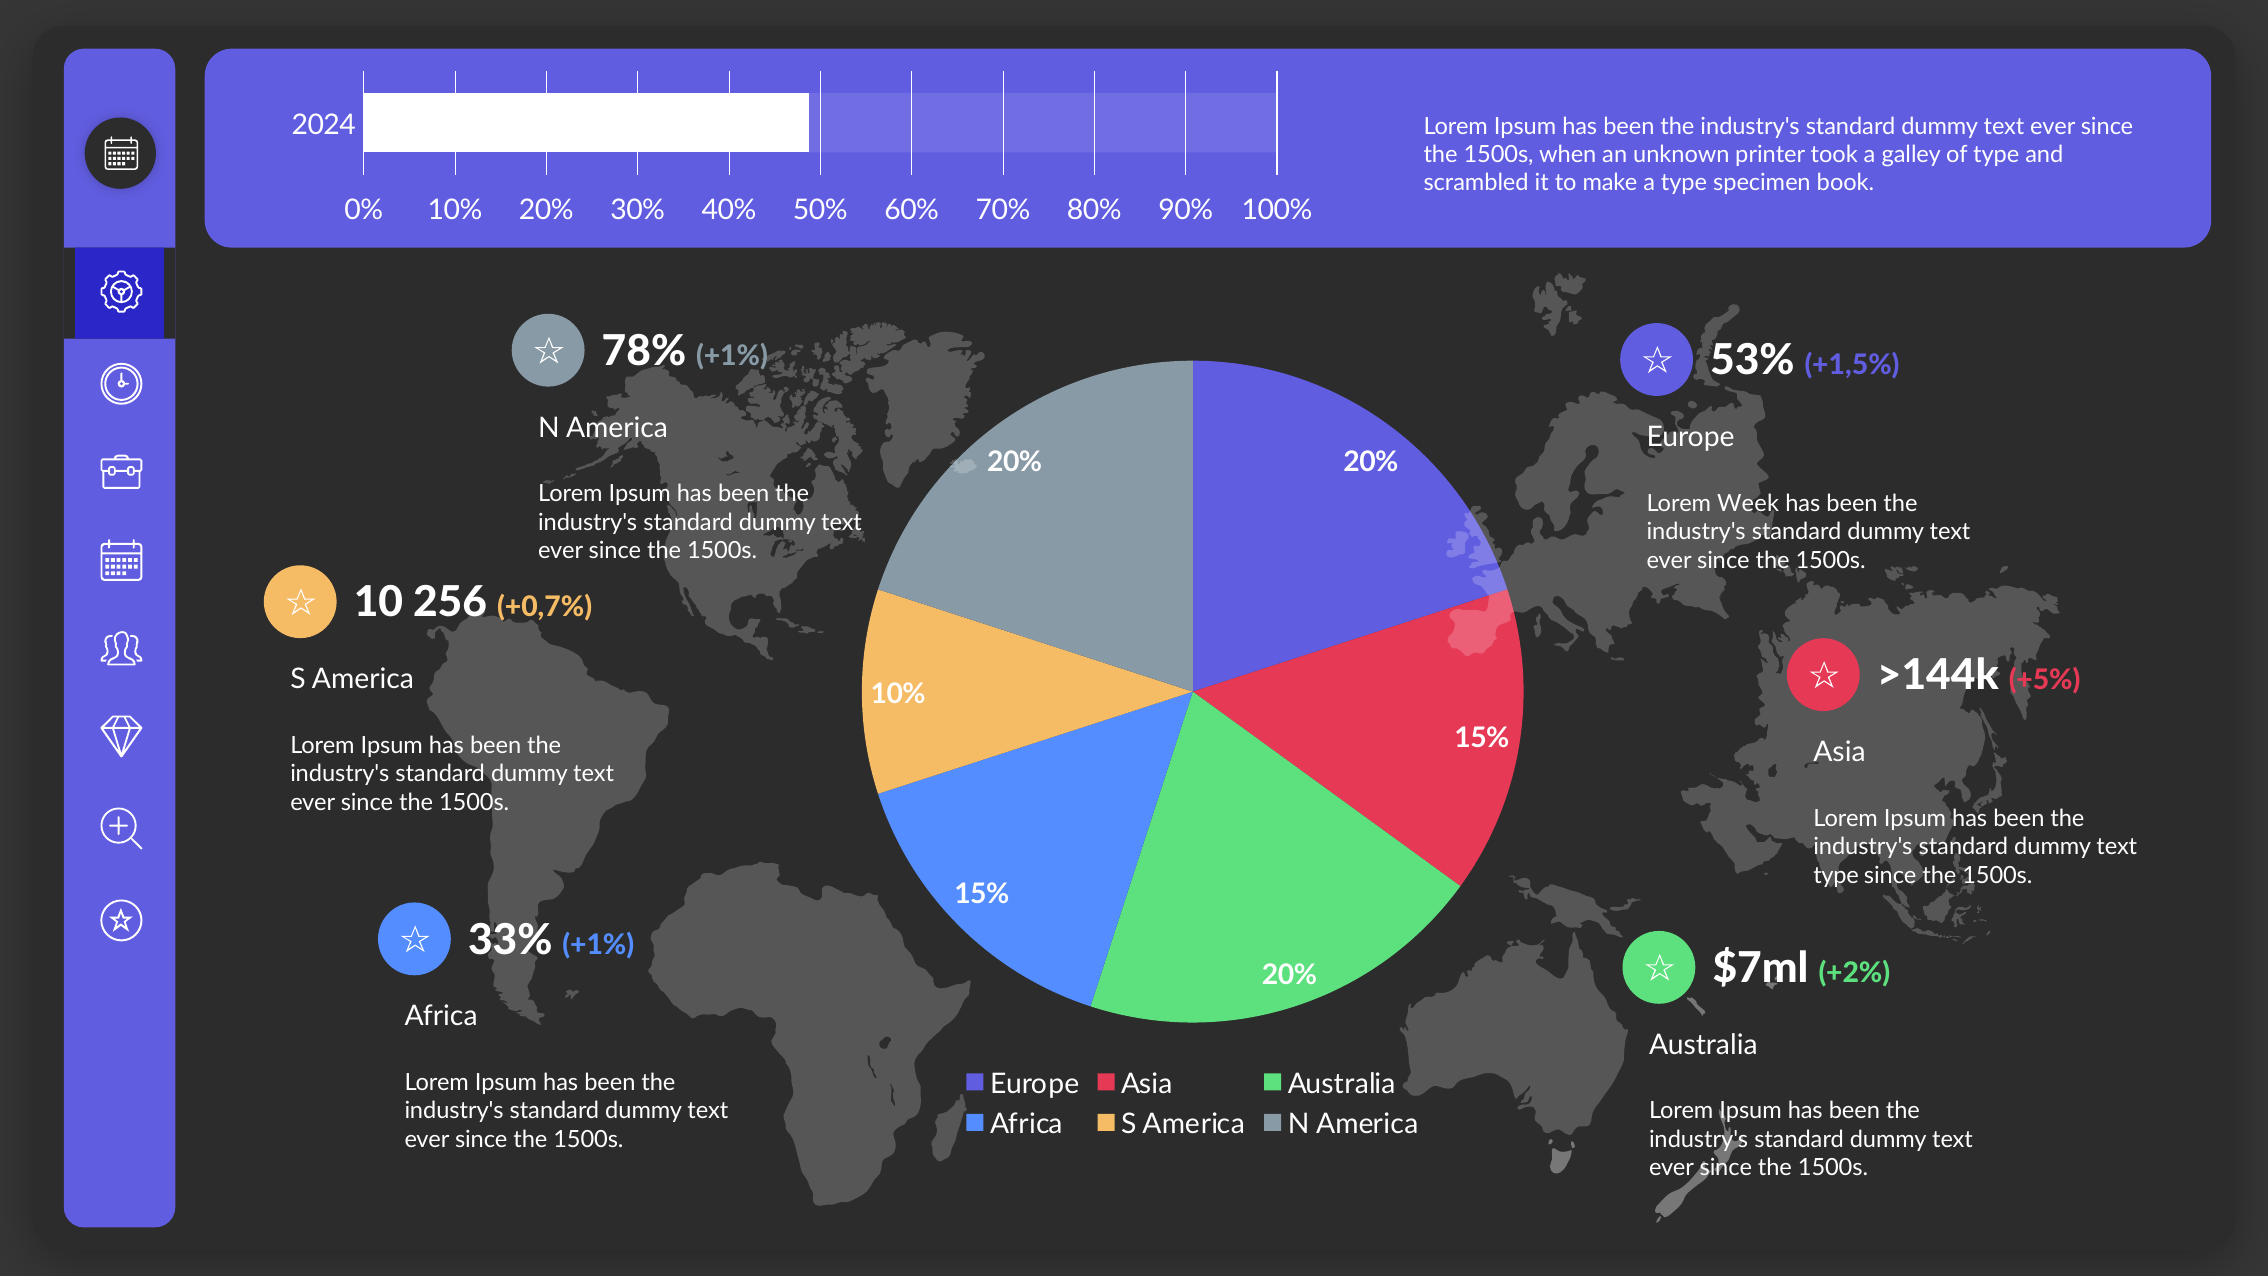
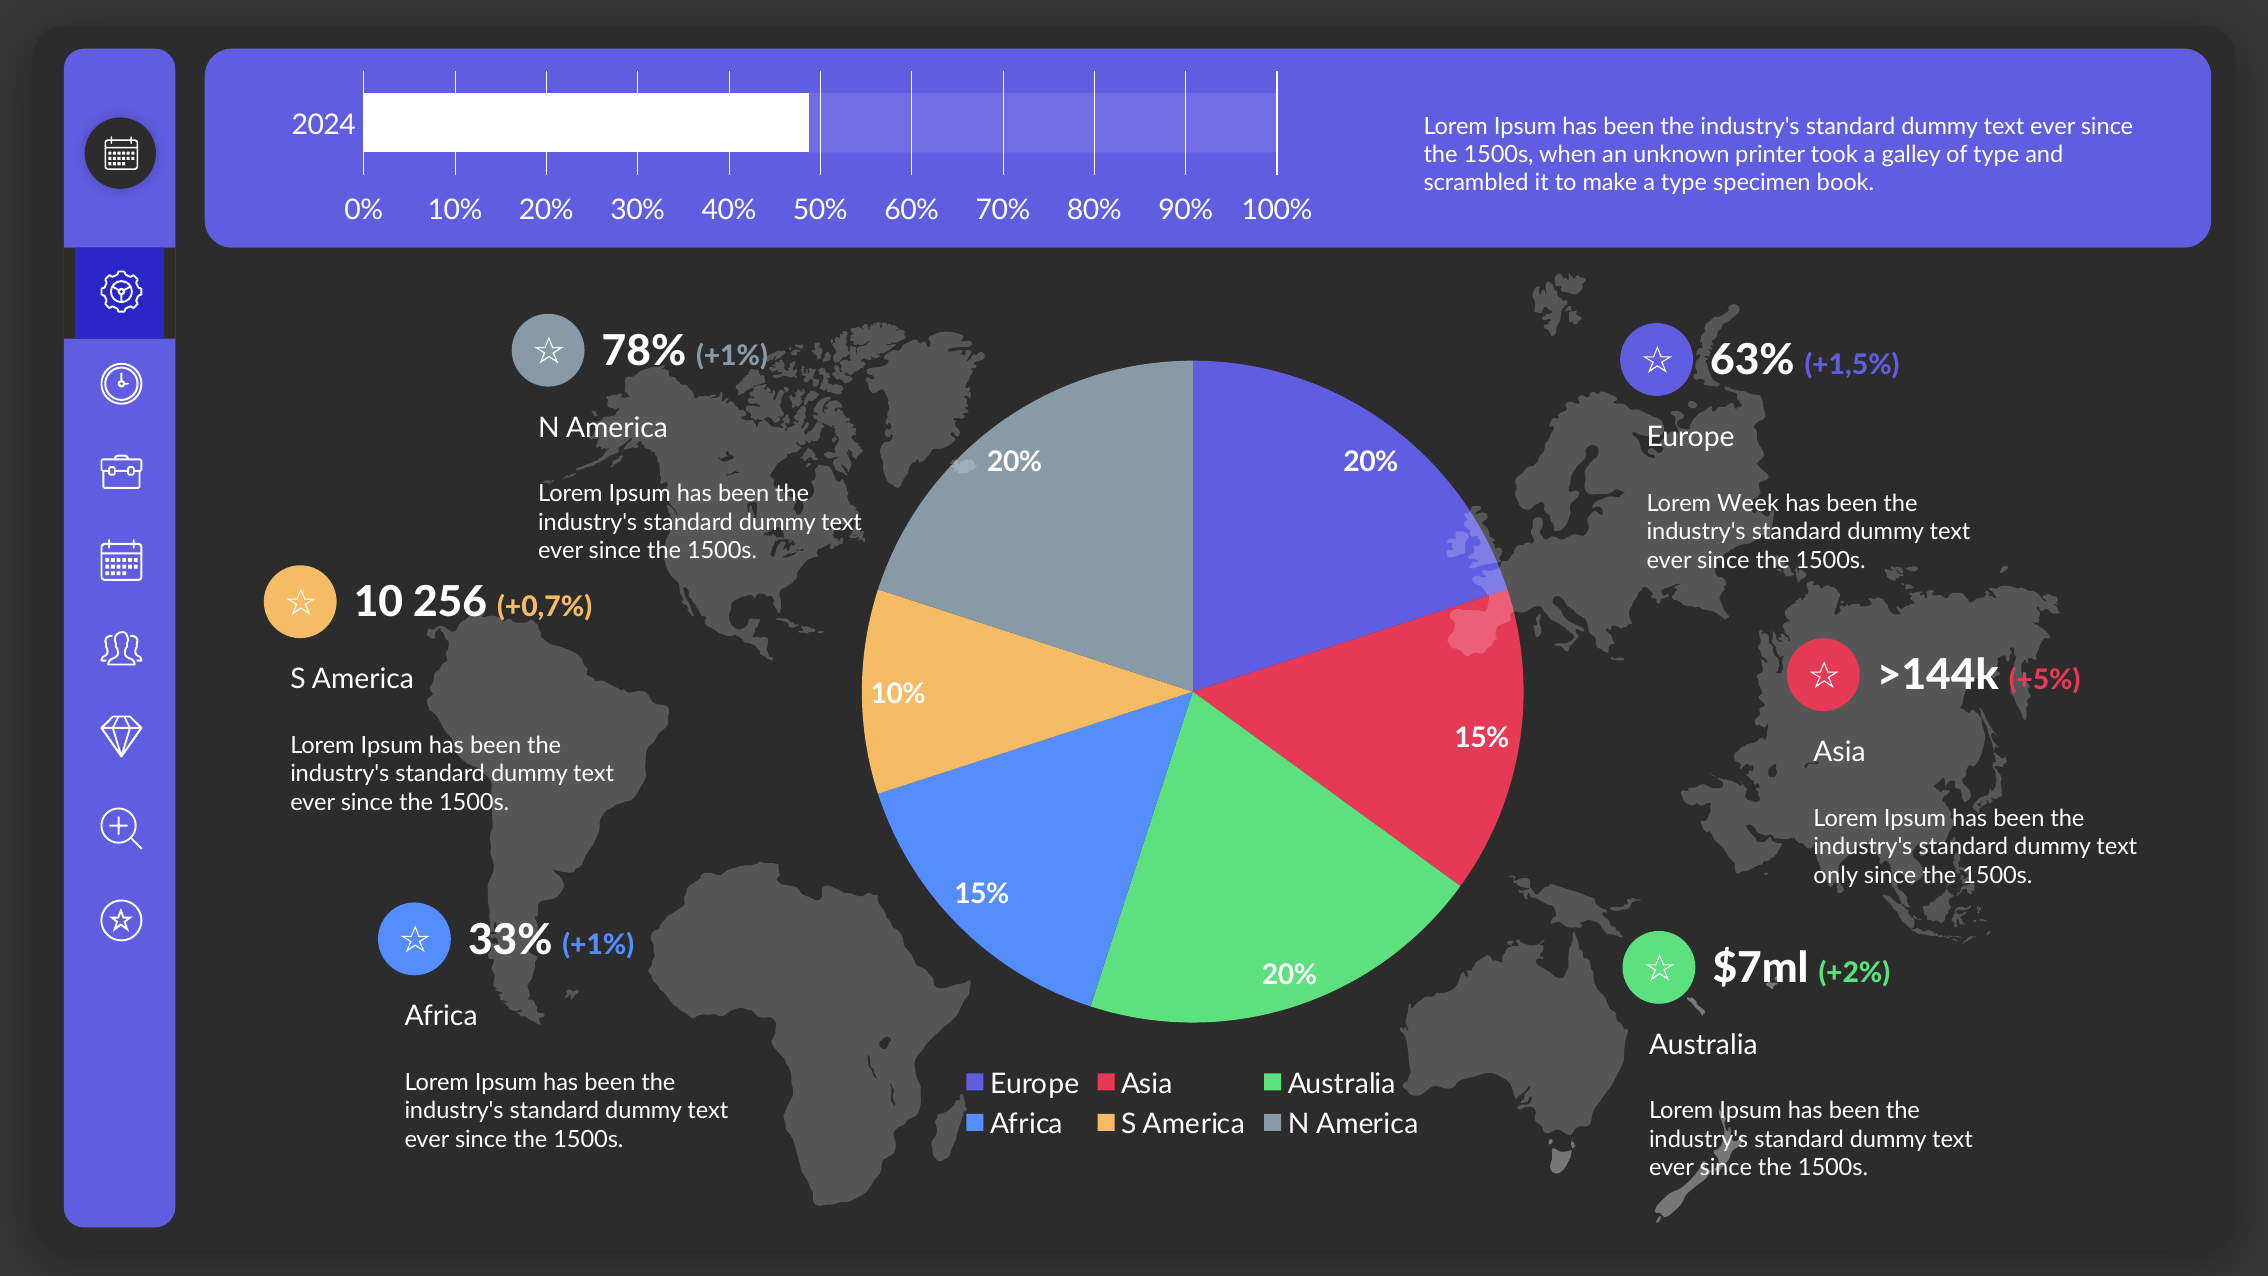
53%: 53% -> 63% (1752, 361)
type: type -> only (1836, 875)
